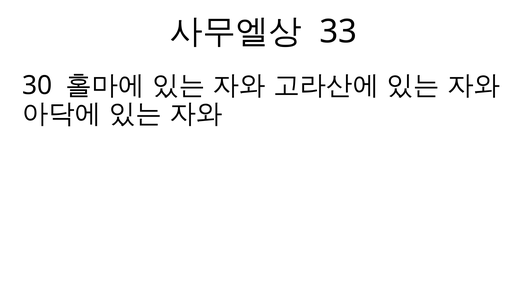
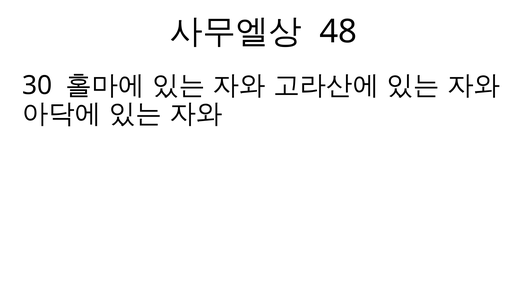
33: 33 -> 48 (338, 32)
